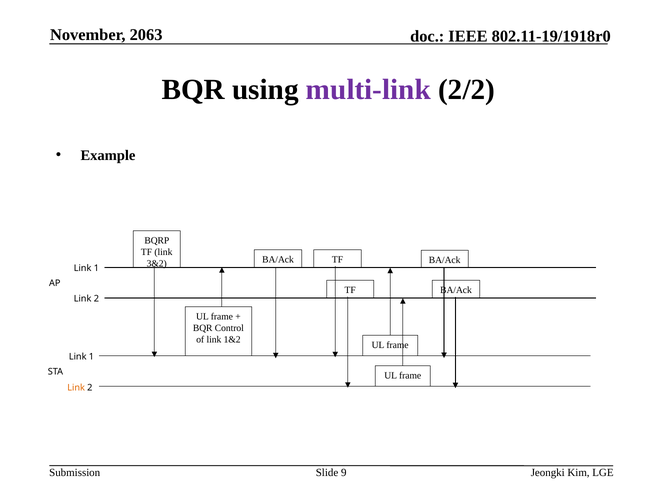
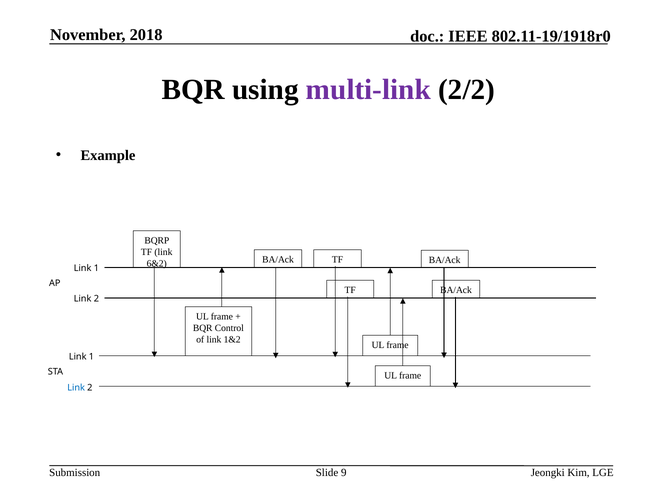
2063: 2063 -> 2018 (146, 35)
3&2: 3&2 -> 6&2 (157, 263)
Link colour: orange -> blue (76, 388)
